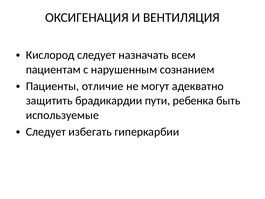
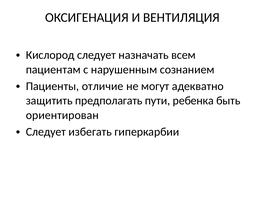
брадикардии: брадикардии -> предполагать (109, 101)
используемые: используемые -> ориентирован (62, 115)
